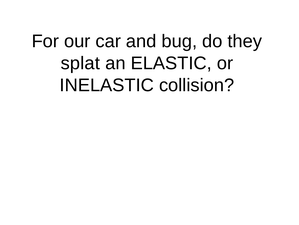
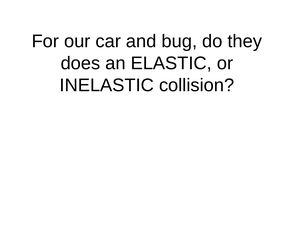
splat: splat -> does (80, 63)
